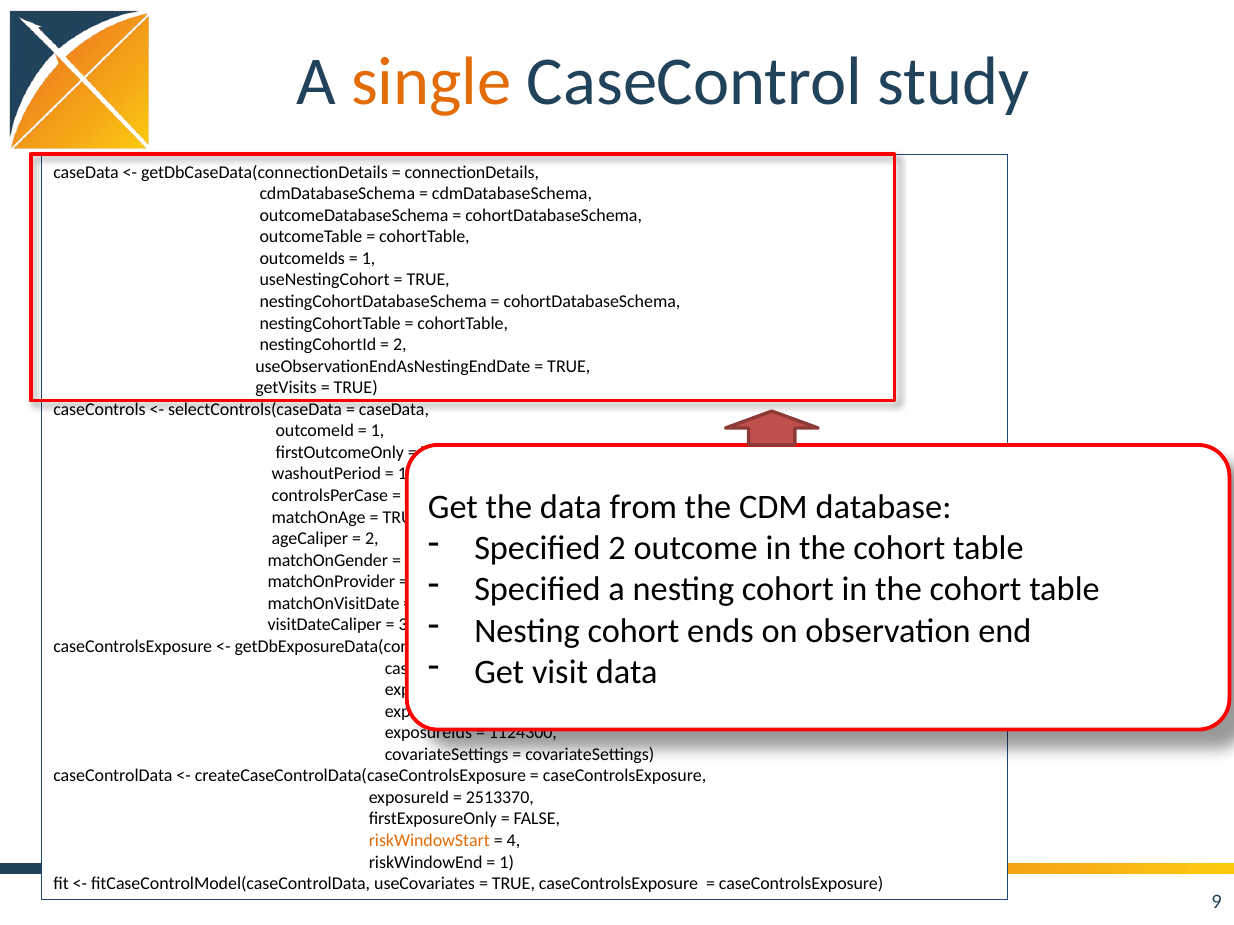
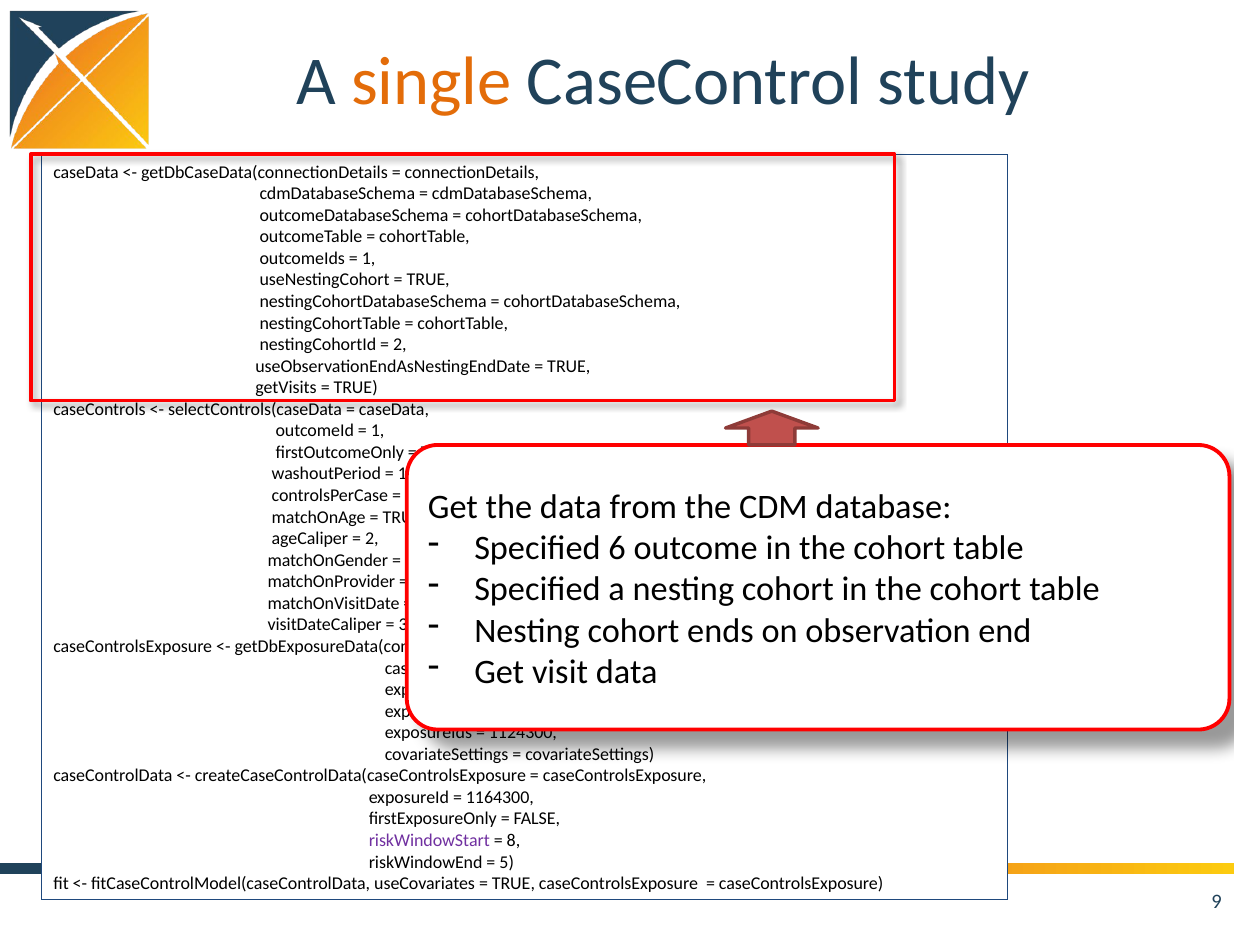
Specified 2: 2 -> 6 (617, 549)
2513370: 2513370 -> 1164300 (500, 798)
riskWindowStart colour: orange -> purple (429, 841)
4: 4 -> 8 (513, 841)
1: 1 -> 5 (507, 863)
